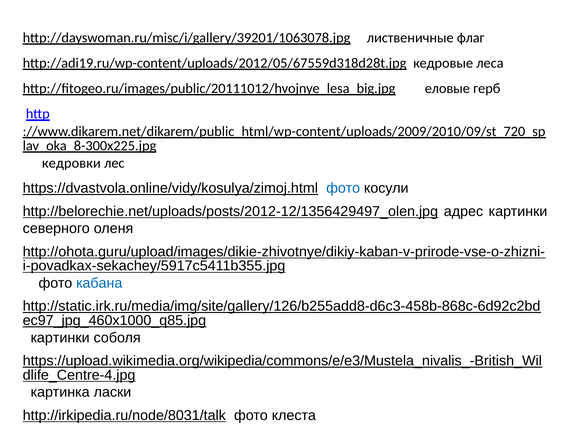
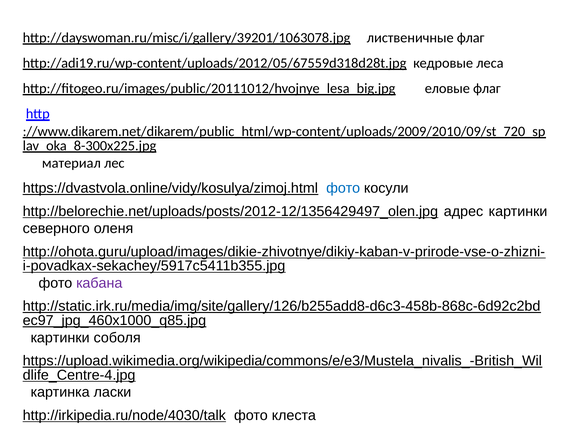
еловые герб: герб -> флаг (487, 89)
кедровки: кедровки -> материал (71, 163)
кабана colour: blue -> purple (99, 283)
http://irkipedia.ru/node/8031/talk: http://irkipedia.ru/node/8031/talk -> http://irkipedia.ru/node/4030/talk (124, 415)
